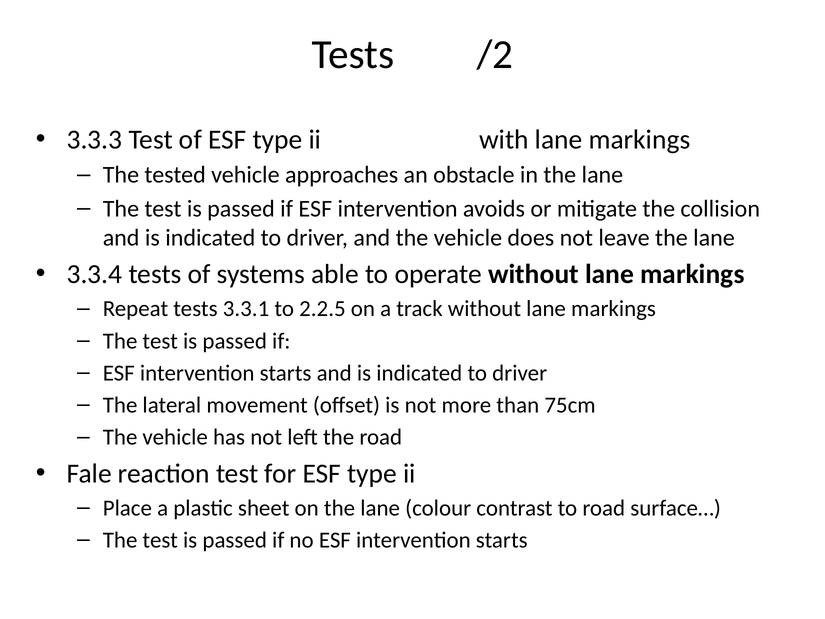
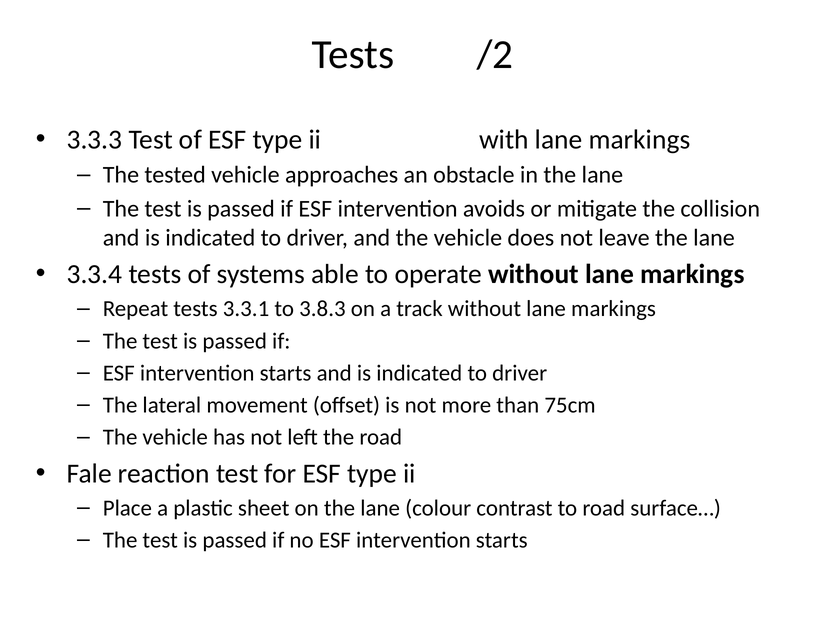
2.2.5: 2.2.5 -> 3.8.3 (322, 309)
